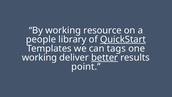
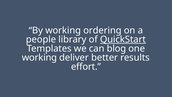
resource: resource -> ordering (102, 30)
tags: tags -> blog (116, 48)
better underline: present -> none (105, 57)
point: point -> effort (86, 66)
